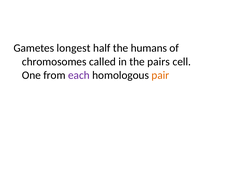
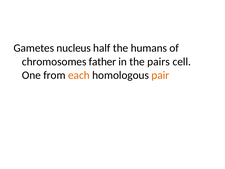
longest: longest -> nucleus (74, 48)
called: called -> father (102, 62)
each colour: purple -> orange (79, 75)
